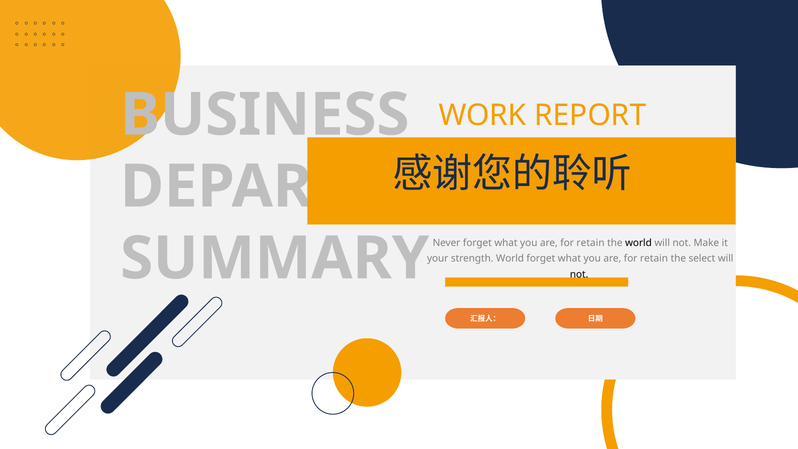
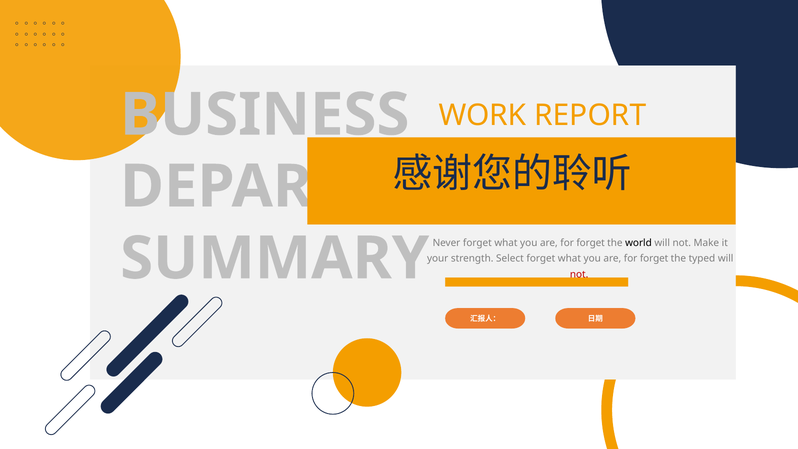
retain: retain -> forget (591, 243)
strength World: World -> Select (510, 259)
retain: retain -> forget (654, 259)
select: select -> typed (702, 259)
not colour: black -> red (579, 274)
